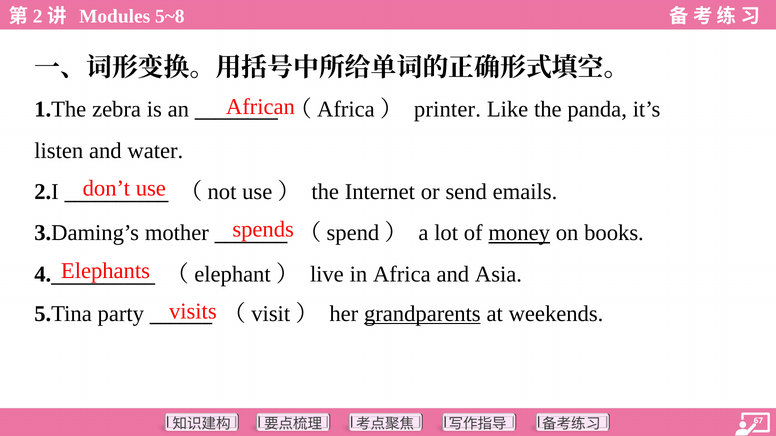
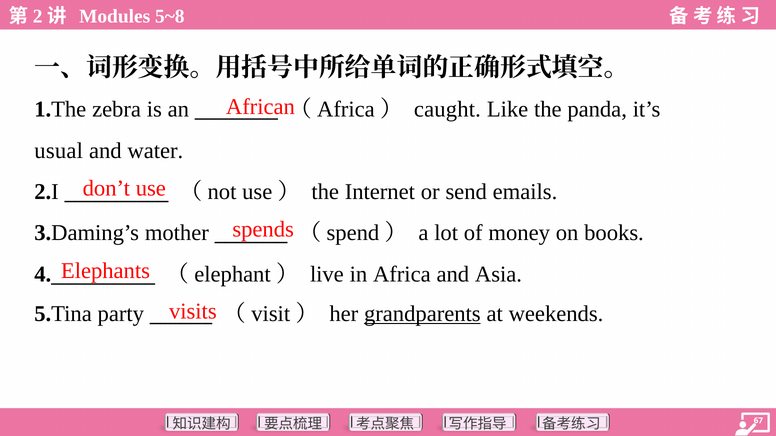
printer: printer -> caught (447, 110)
listen: listen -> usual (59, 151)
money underline: present -> none (519, 233)
